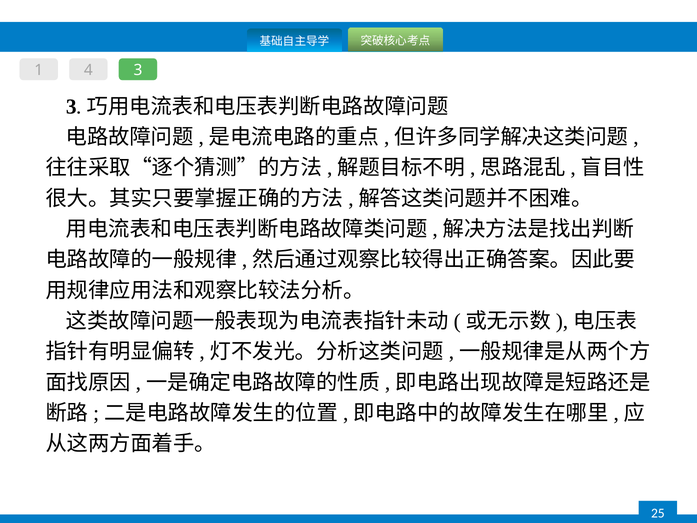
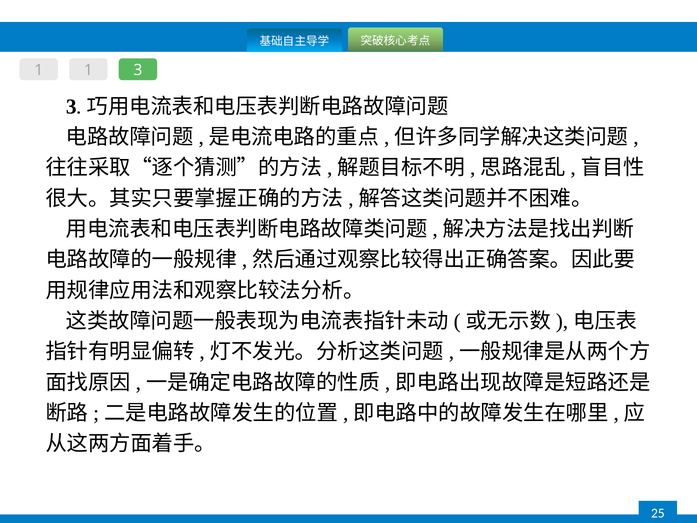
1 4: 4 -> 1 (88, 70)
